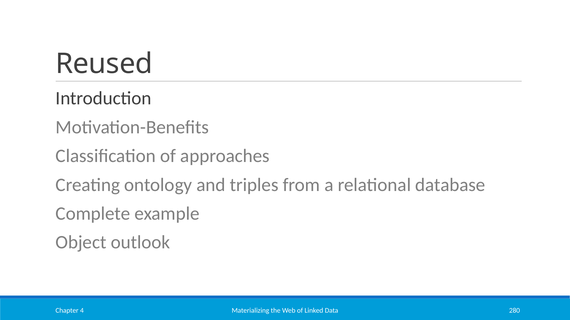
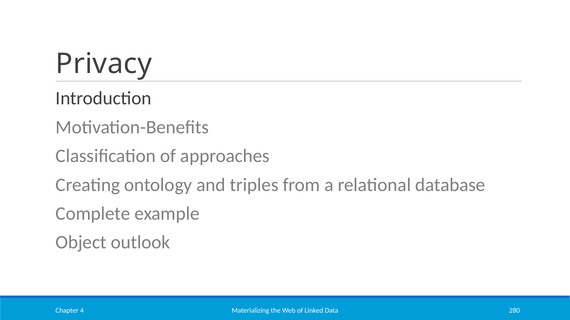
Reused: Reused -> Privacy (104, 64)
